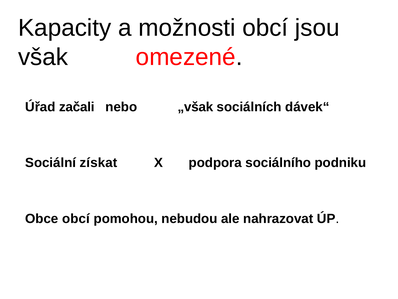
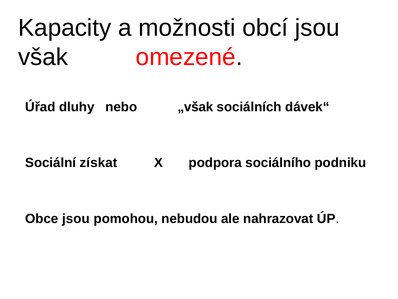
začali: začali -> dluhy (77, 107)
Obce obcí: obcí -> jsou (76, 218)
